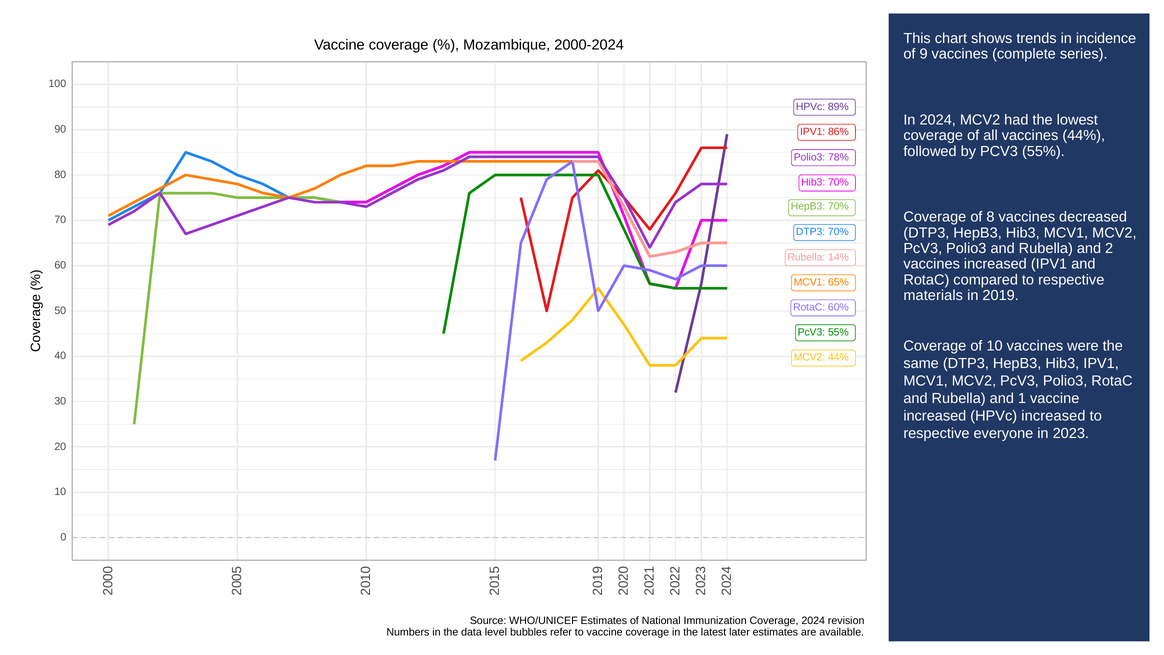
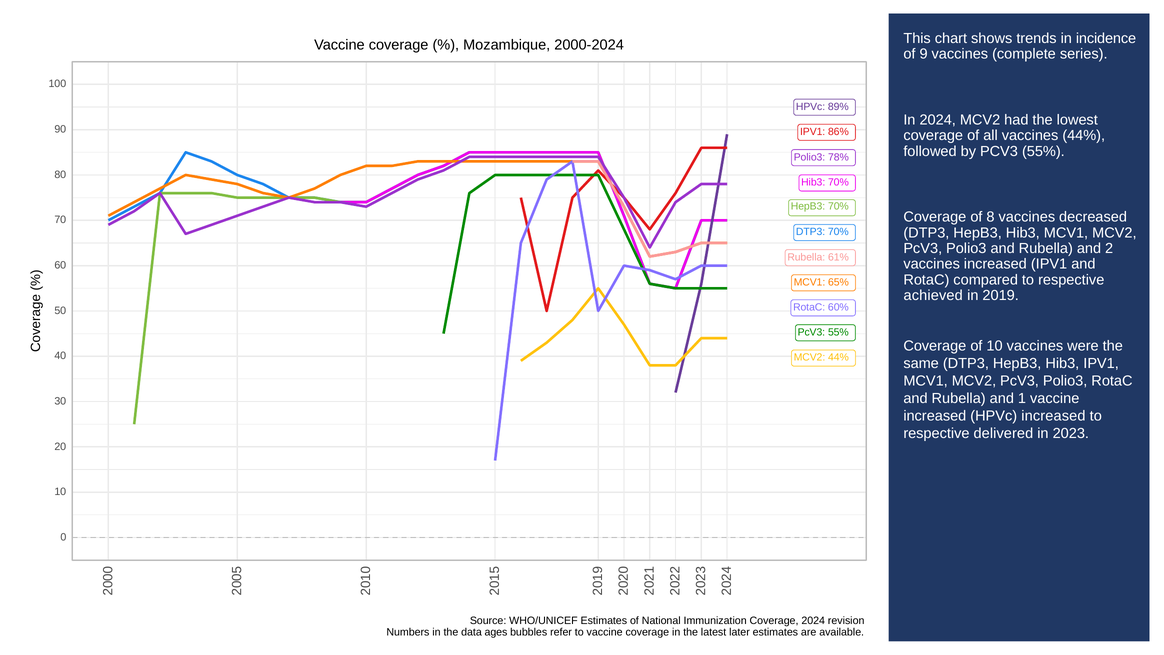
14%: 14% -> 61% (838, 257)
materials: materials -> achieved (933, 295)
everyone: everyone -> delivered (1003, 433)
level: level -> ages (496, 632)
